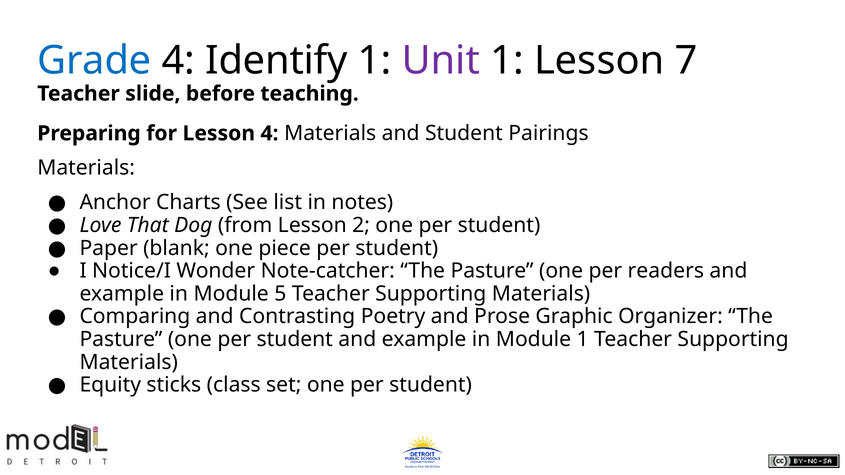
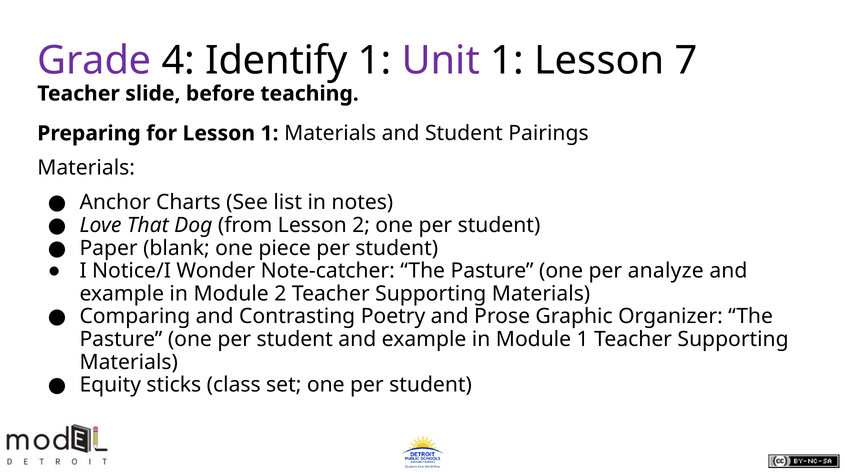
Grade colour: blue -> purple (94, 61)
Lesson 4: 4 -> 1 (270, 133)
readers: readers -> analyze (666, 271)
Module 5: 5 -> 2 (280, 294)
